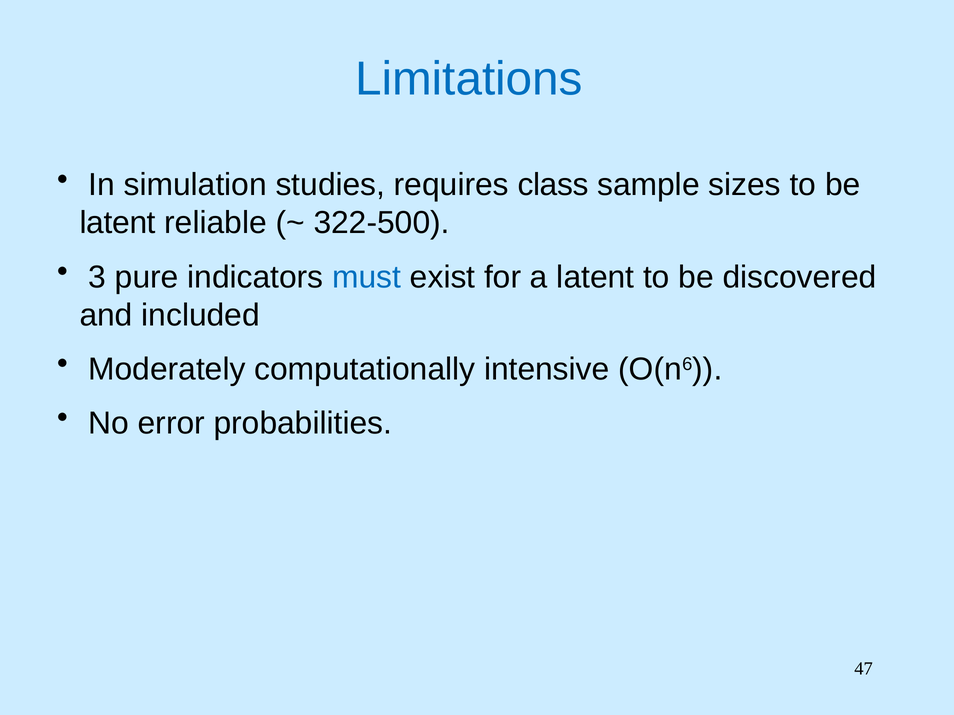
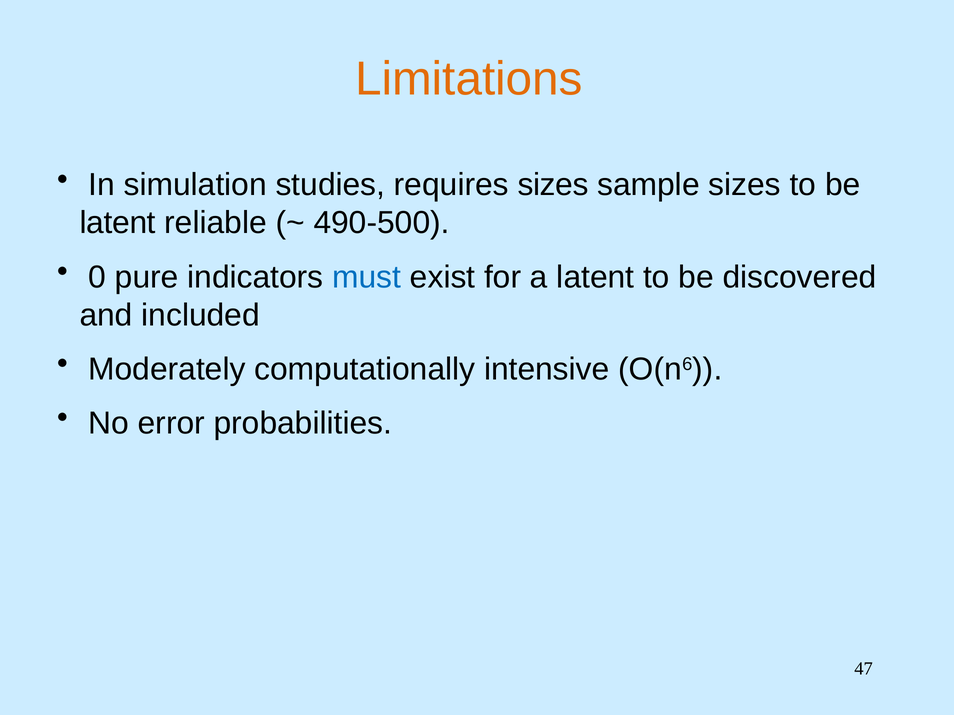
Limitations colour: blue -> orange (469, 79)
requires class: class -> sizes (553, 185)
322-500: 322-500 -> 490-500 (382, 223)
3: 3 -> 0 (97, 277)
